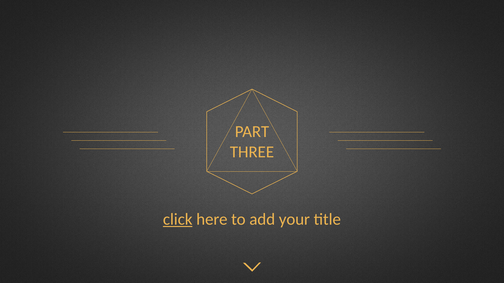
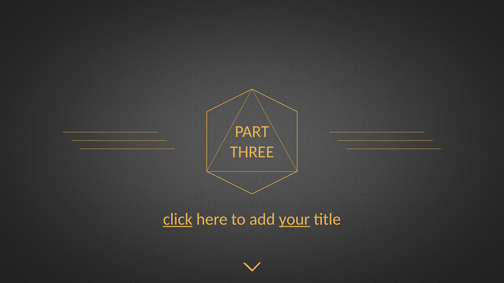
your underline: none -> present (294, 220)
